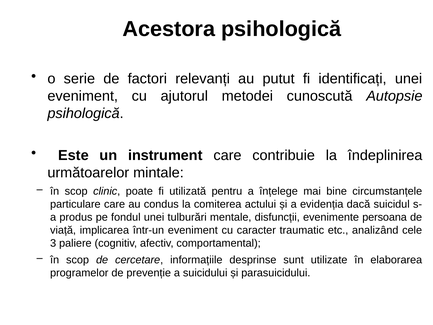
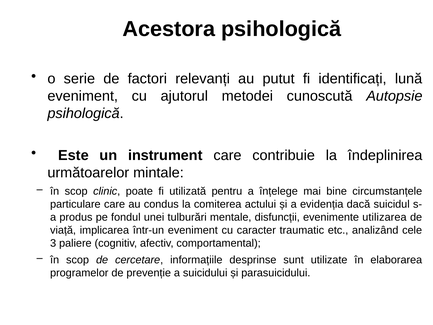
identificați unei: unei -> lună (409, 79)
persoana: persoana -> utilizarea (384, 217)
